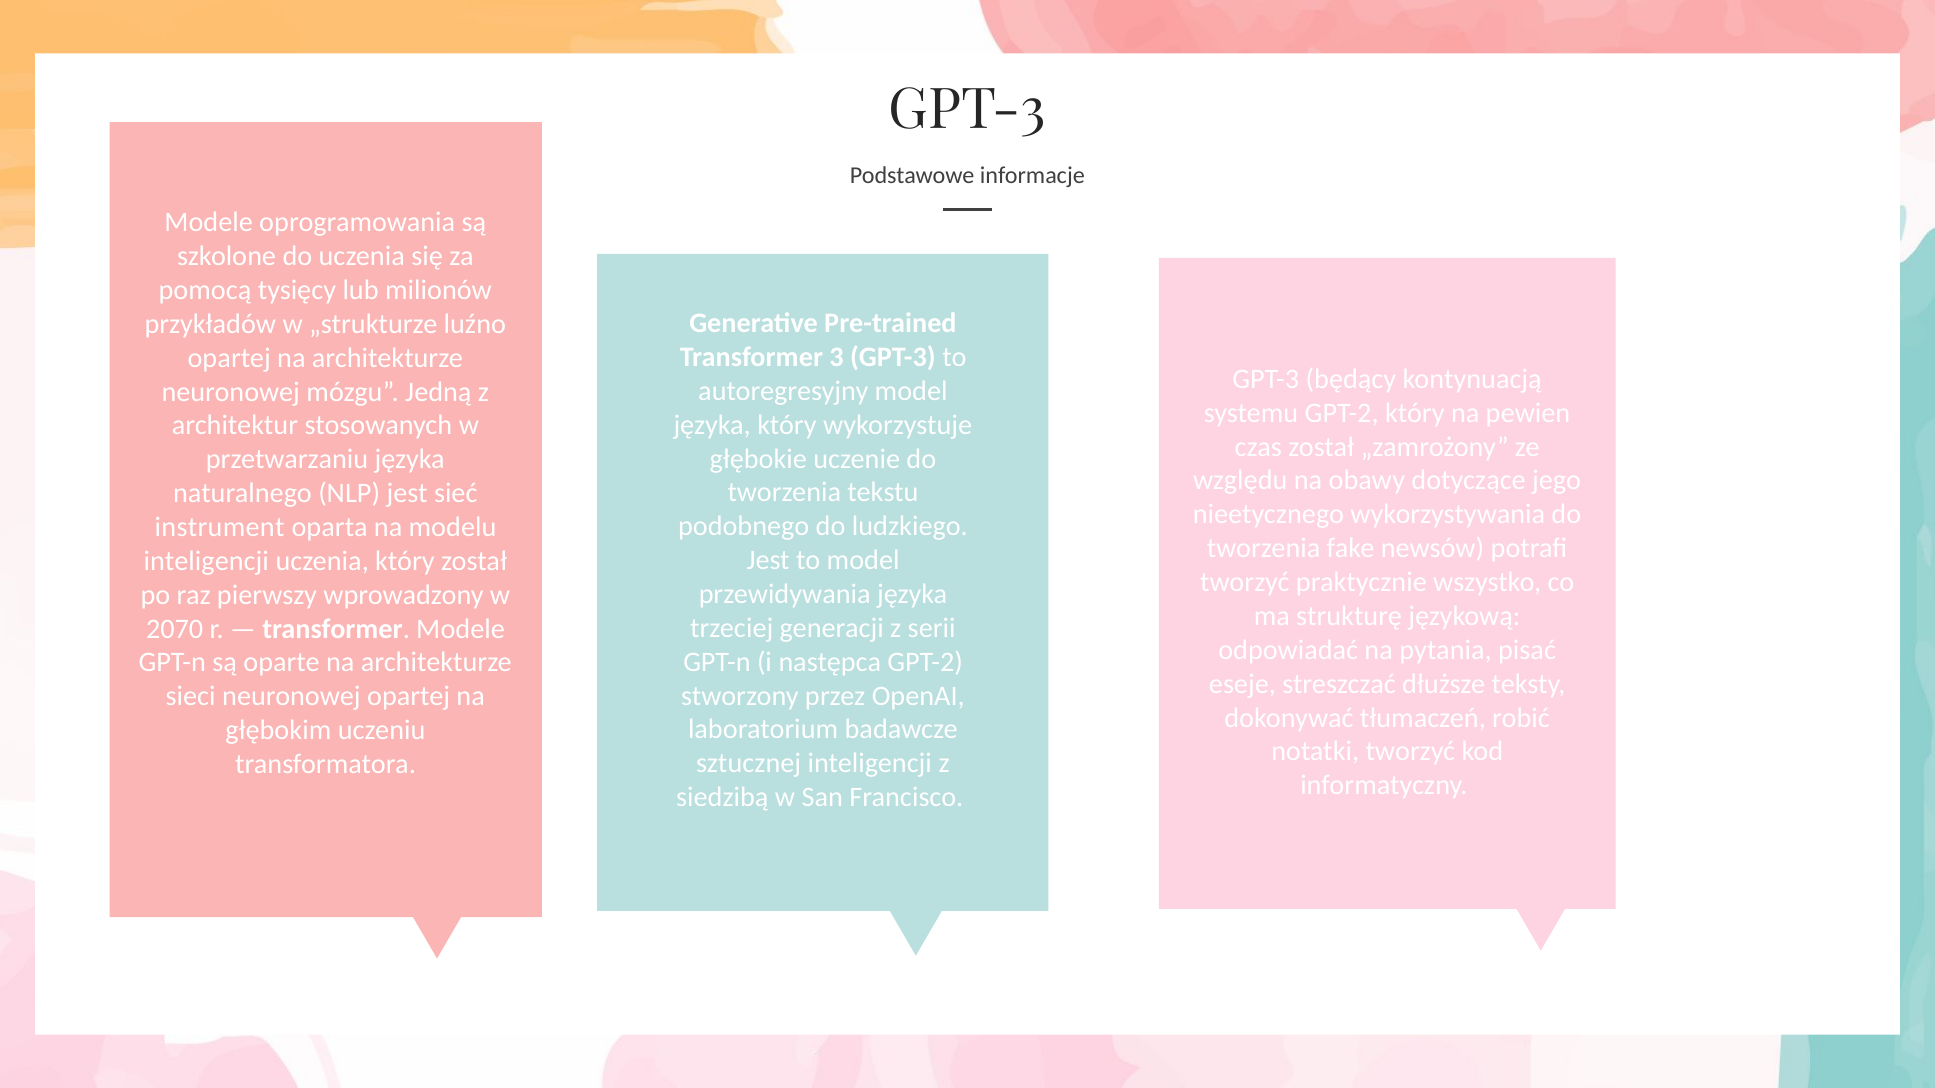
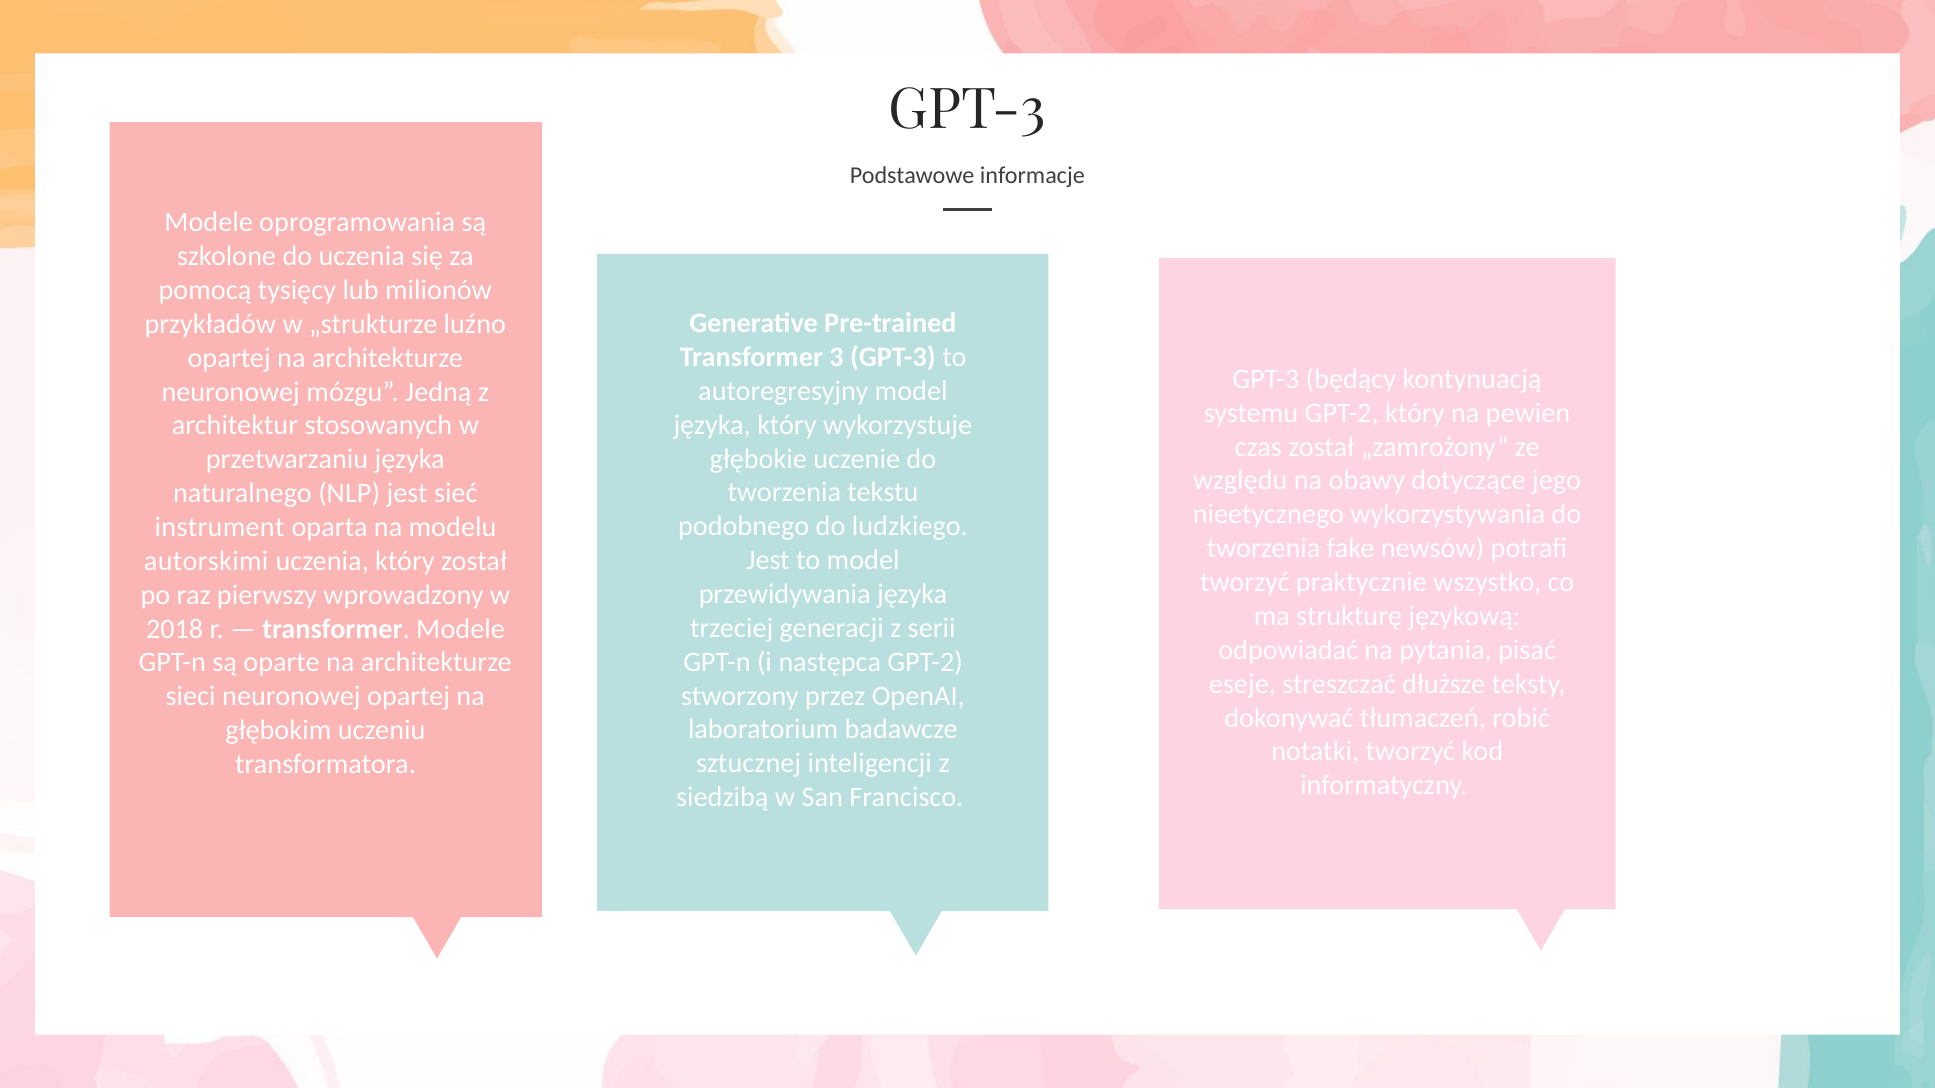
inteligencji: inteligencji -> autorskimi (206, 561)
2070: 2070 -> 2018 (175, 629)
